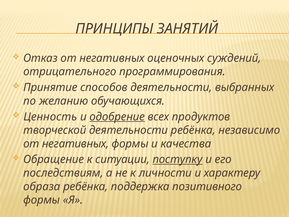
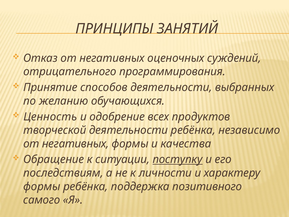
одобрение underline: present -> none (117, 117)
образа: образа -> формы (42, 186)
формы: формы -> самого (42, 200)
